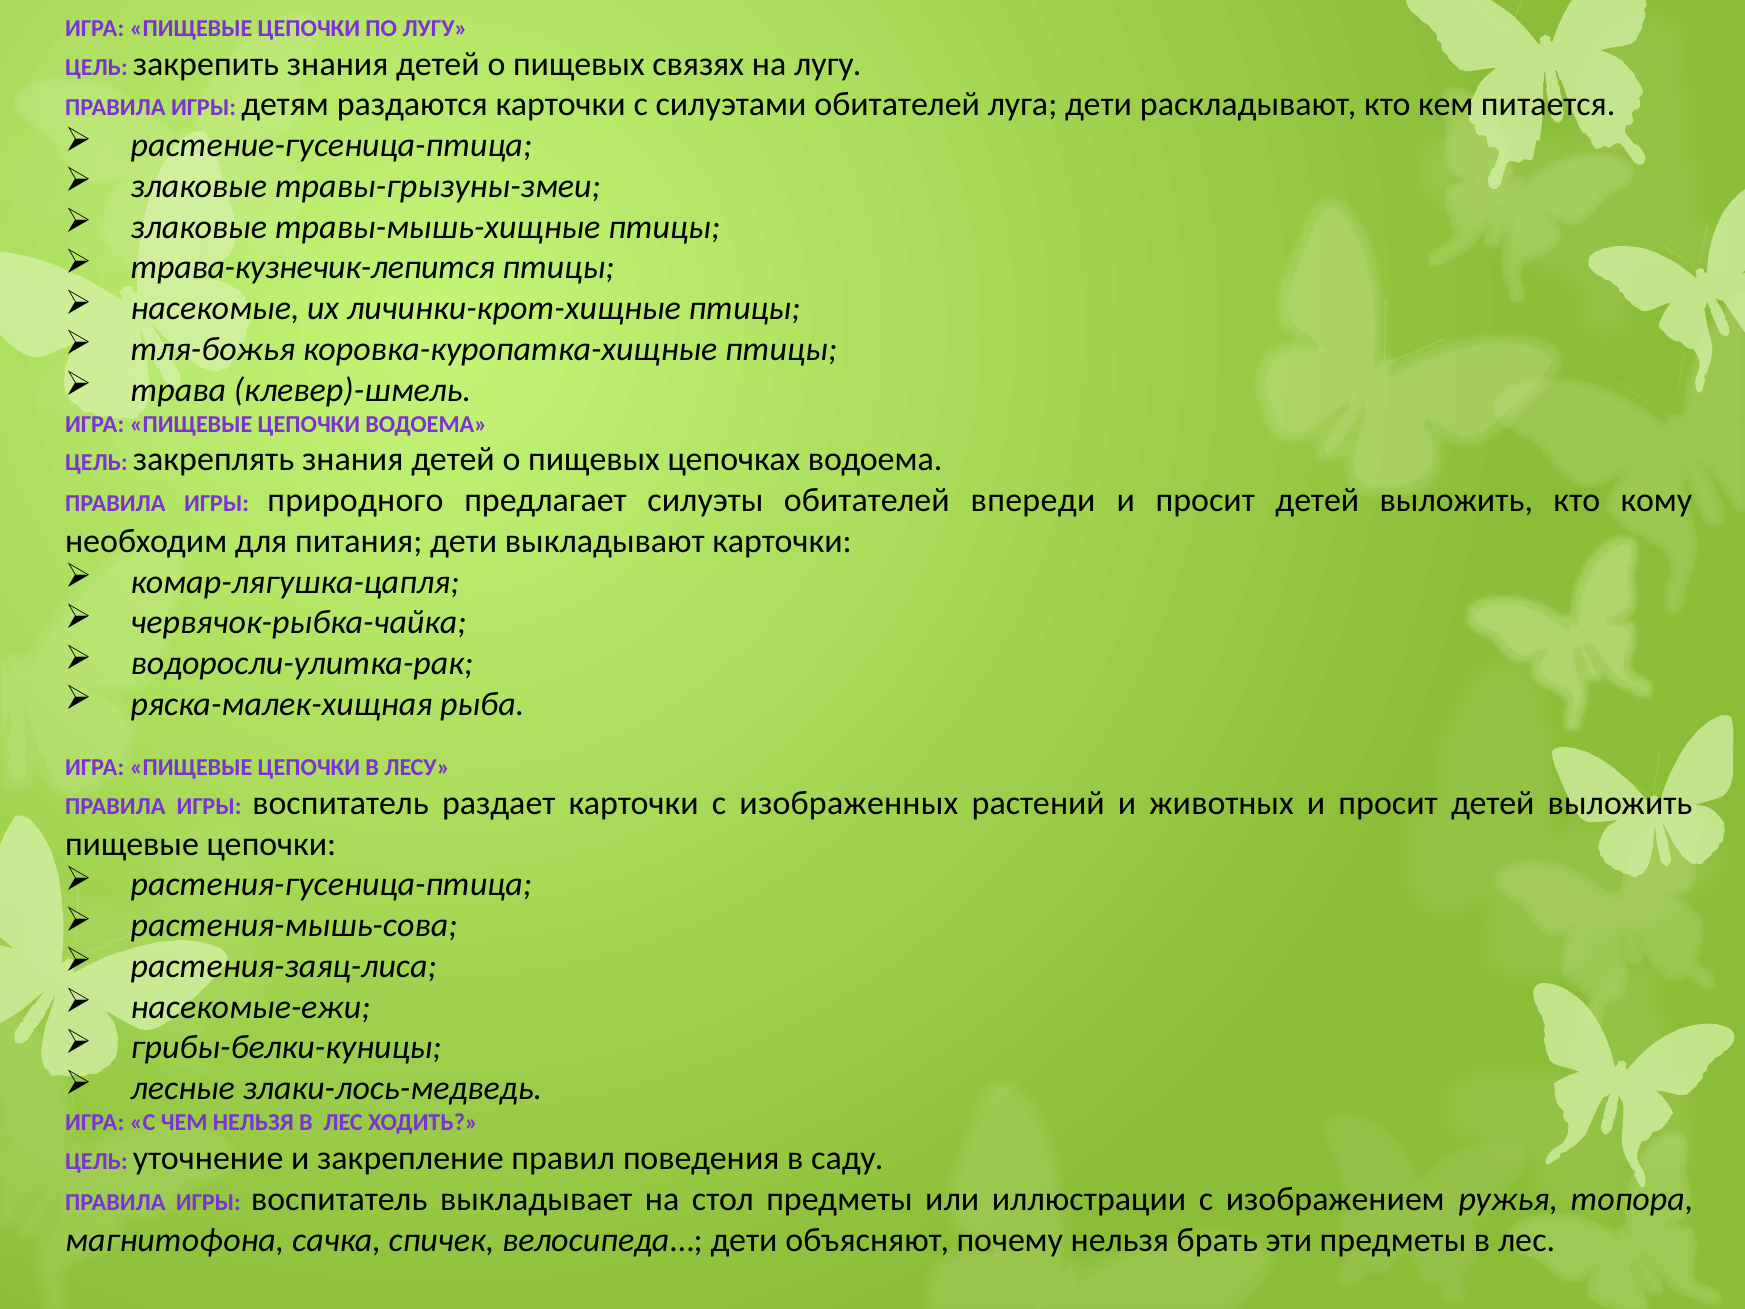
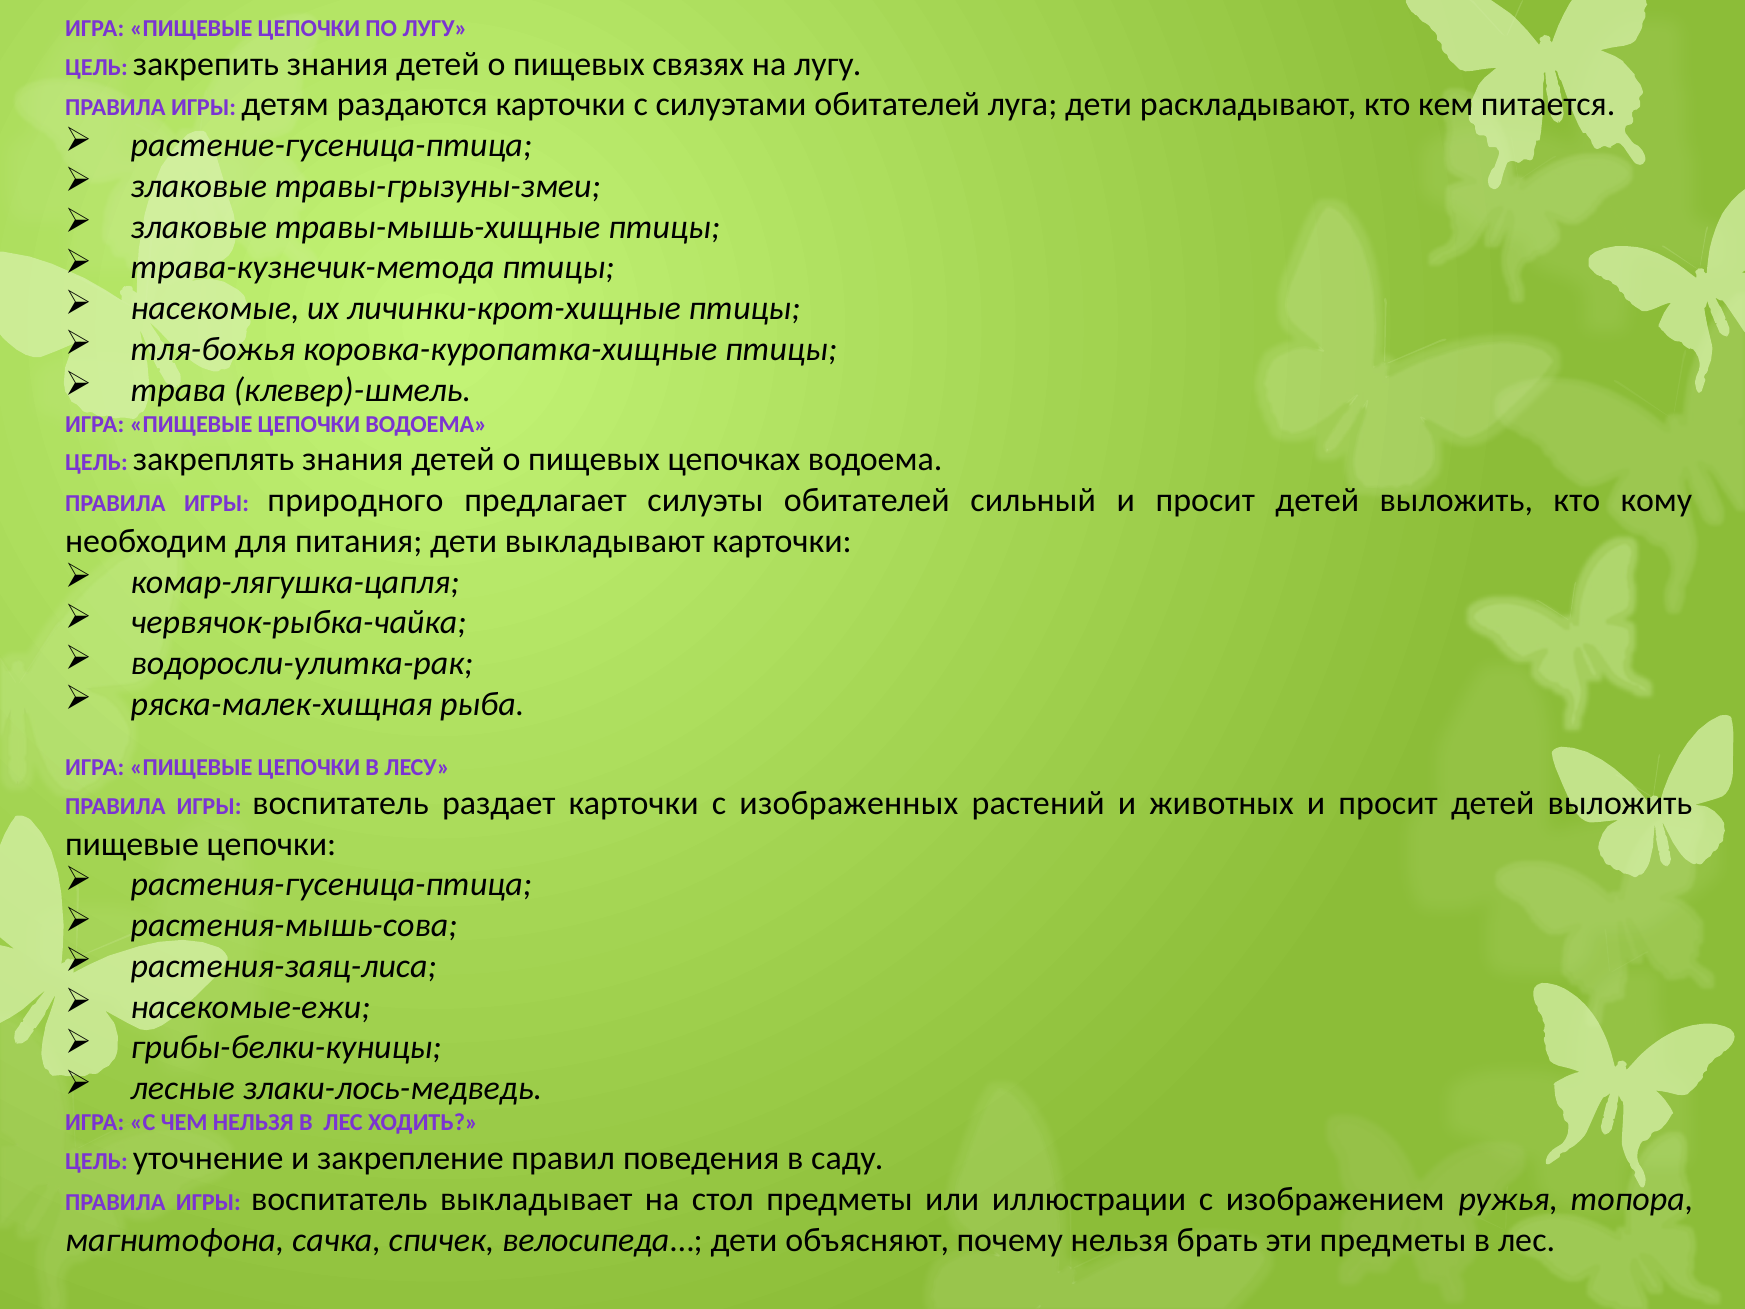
трава-кузнечик-лепится: трава-кузнечик-лепится -> трава-кузнечик-метода (313, 268)
впереди: впереди -> сильный (1033, 500)
